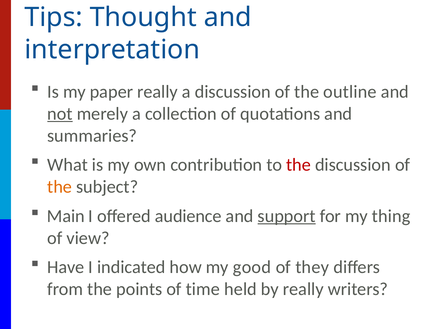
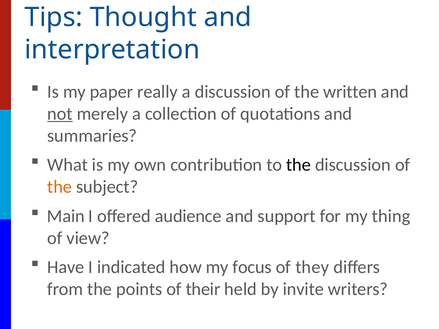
outline: outline -> written (350, 92)
the colour: red -> black (298, 165)
support underline: present -> none (287, 216)
good: good -> focus (252, 267)
time: time -> their (203, 289)
by really: really -> invite (303, 289)
